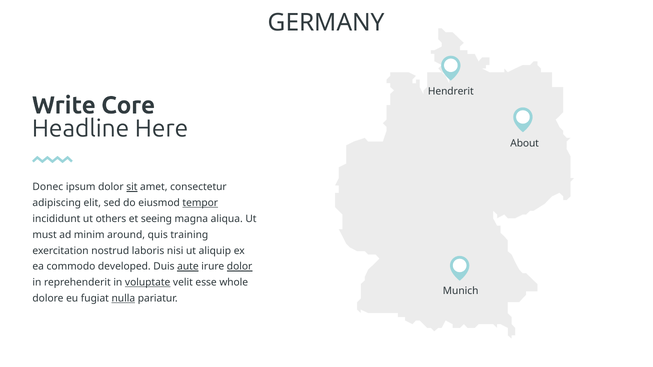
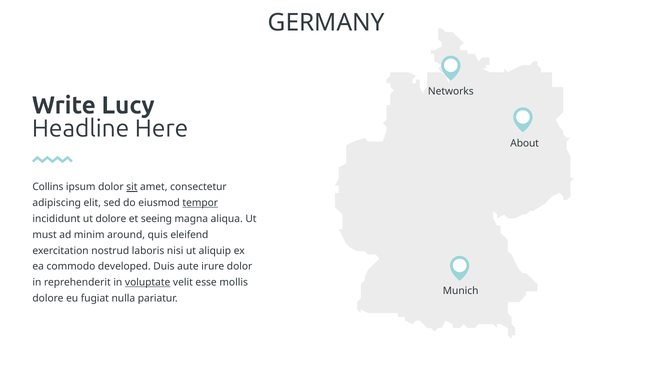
Hendrerit: Hendrerit -> Networks (451, 91)
Core: Core -> Lucy (128, 105)
Donec: Donec -> Collins (48, 187)
ut others: others -> dolore (111, 219)
training: training -> eleifend (189, 235)
aute underline: present -> none (188, 267)
dolor underline: present -> none (240, 267)
whole: whole -> mollis (234, 283)
nulla underline: present -> none (123, 299)
